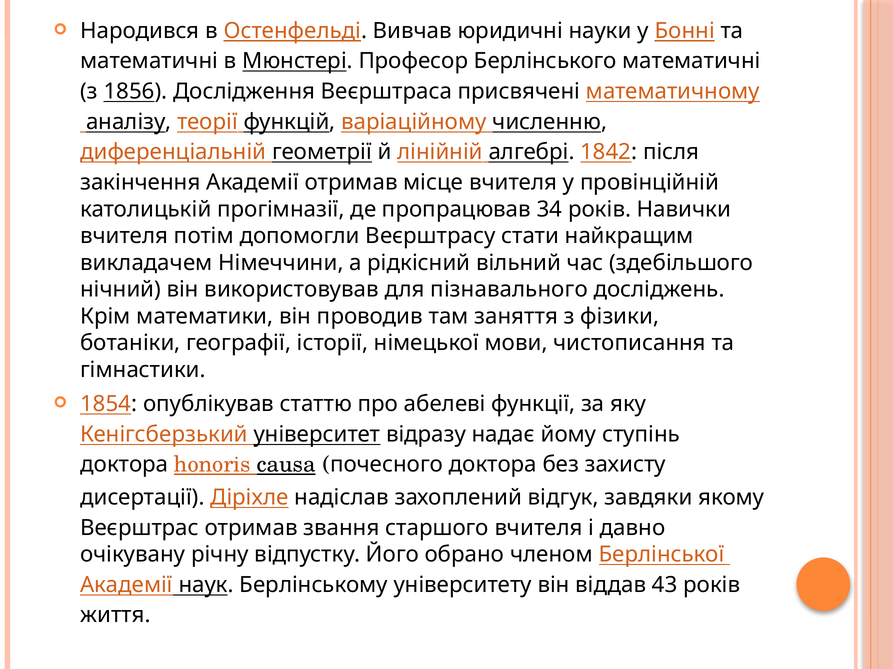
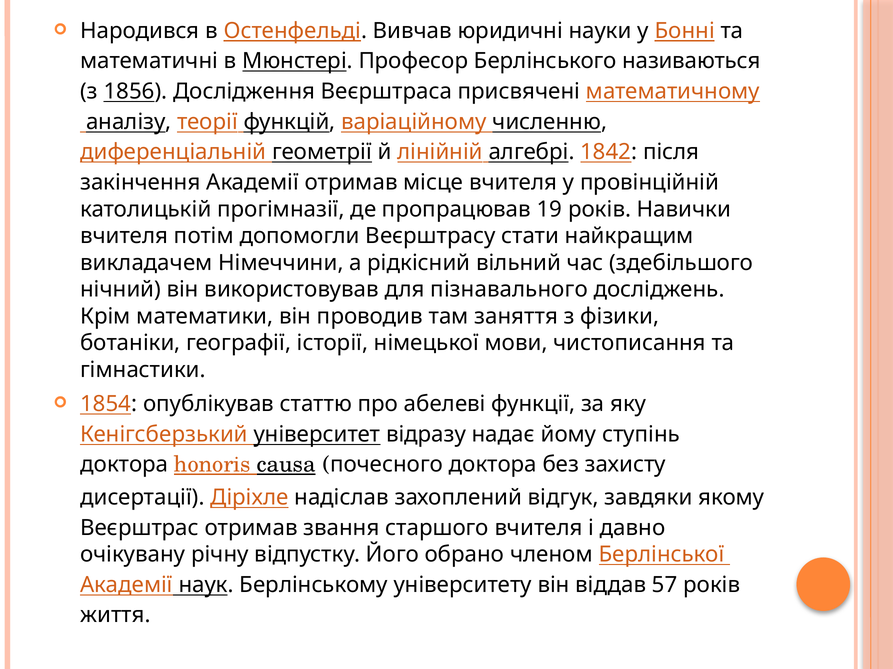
Берлінського математичні: математичні -> називаються (691, 61)
34: 34 -> 19 (549, 209)
43: 43 -> 57 (665, 585)
